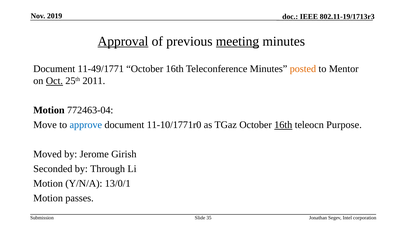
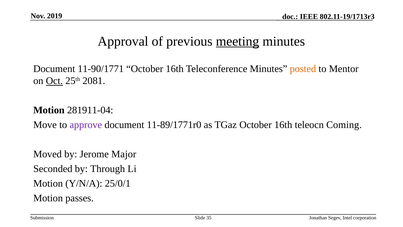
Approval underline: present -> none (123, 41)
11-49/1771: 11-49/1771 -> 11-90/1771 (101, 69)
2011: 2011 -> 2081 (94, 81)
772463-04: 772463-04 -> 281911-04 (90, 110)
approve colour: blue -> purple (86, 125)
11-10/1771r0: 11-10/1771r0 -> 11-89/1771r0 (174, 125)
16th underline: present -> none (283, 125)
Purpose: Purpose -> Coming (344, 125)
Girish: Girish -> Major (124, 154)
13/0/1: 13/0/1 -> 25/0/1 (118, 183)
